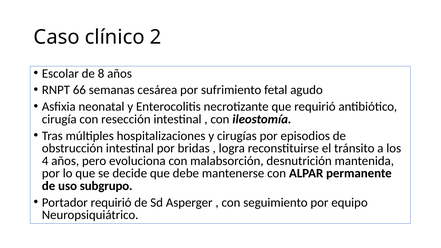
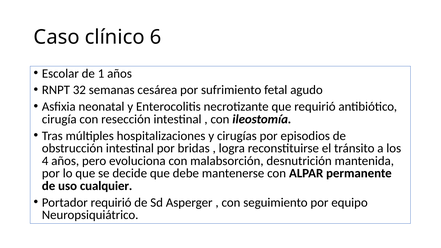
2: 2 -> 6 (156, 37)
8: 8 -> 1 (101, 73)
66: 66 -> 32 (79, 90)
subgrupo: subgrupo -> cualquier (106, 186)
